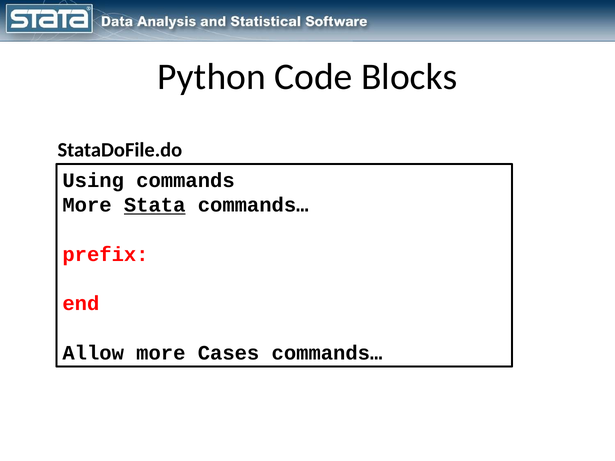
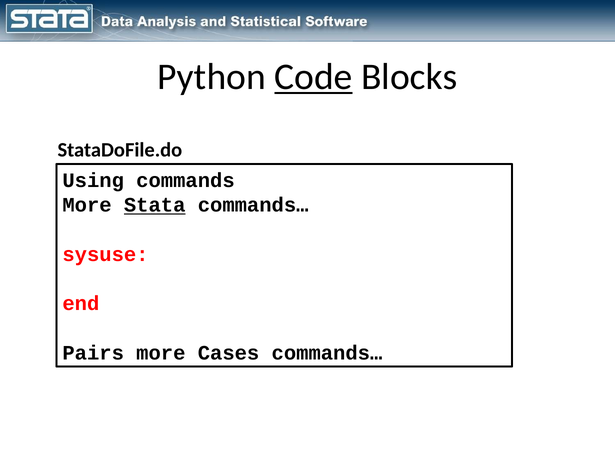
Code underline: none -> present (313, 77)
prefix: prefix -> sysuse (105, 255)
Allow: Allow -> Pairs (93, 353)
